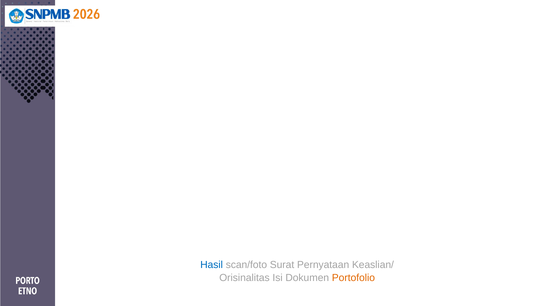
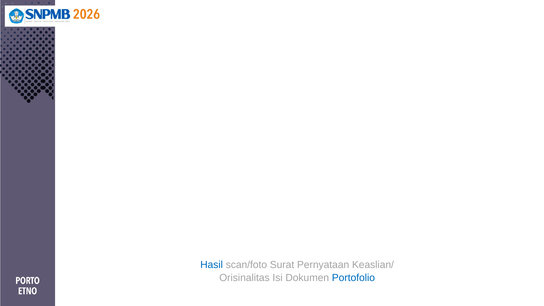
Portofolio colour: orange -> blue (353, 278)
